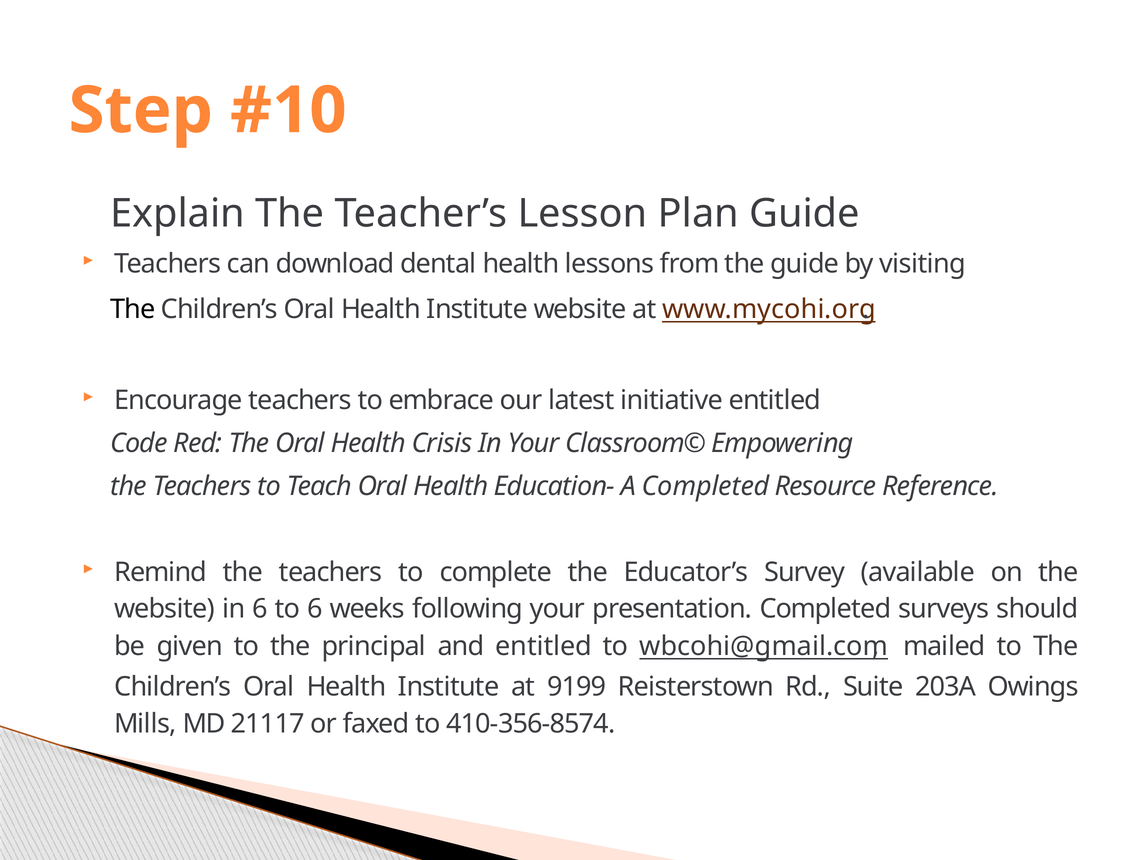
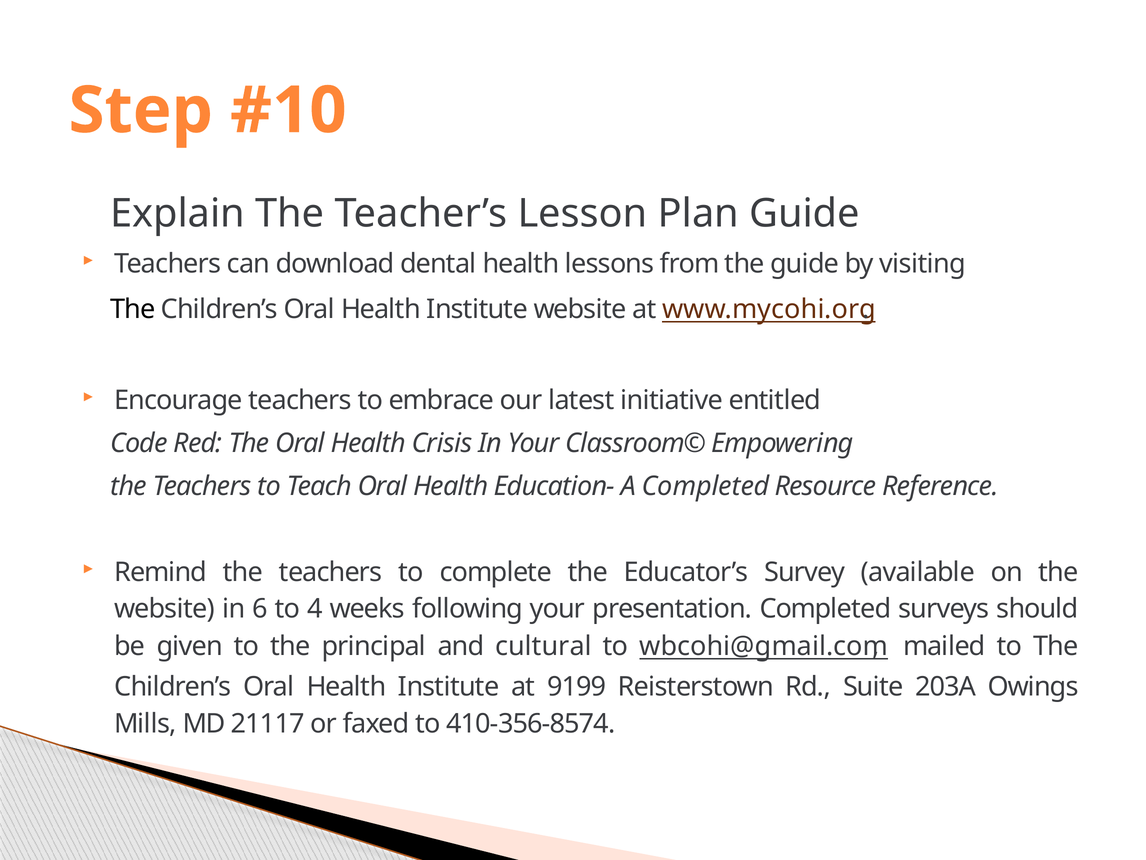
to 6: 6 -> 4 (315, 609)
and entitled: entitled -> cultural (544, 646)
